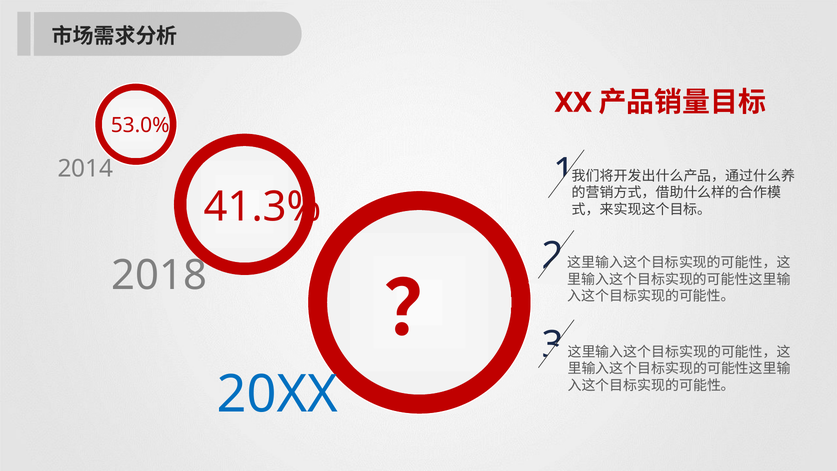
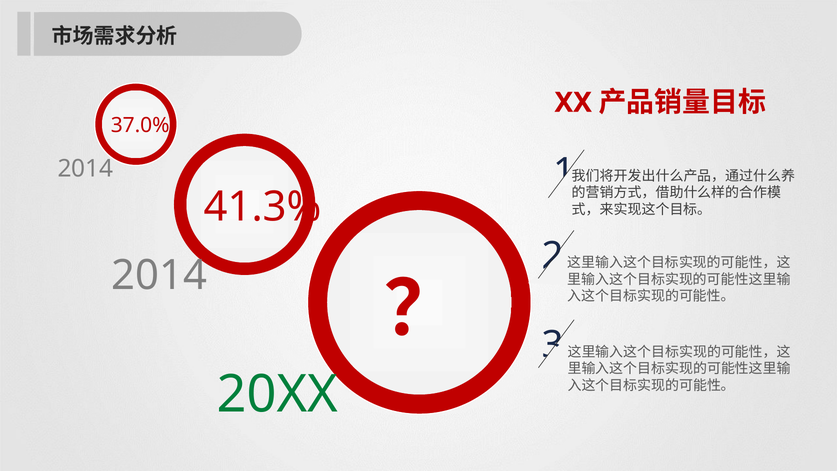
53.0%: 53.0% -> 37.0% (140, 125)
2018: 2018 -> 2014 (159, 275)
20XX colour: blue -> green (278, 394)
